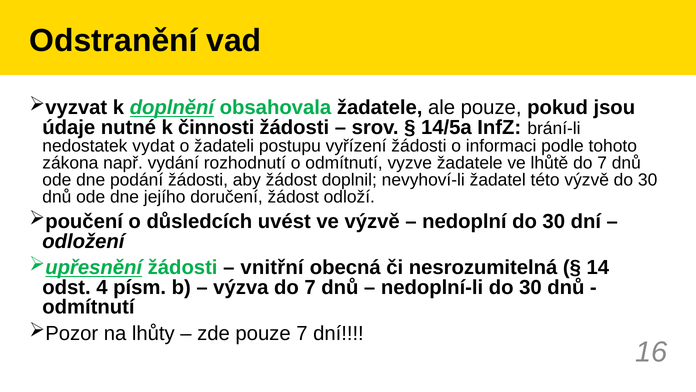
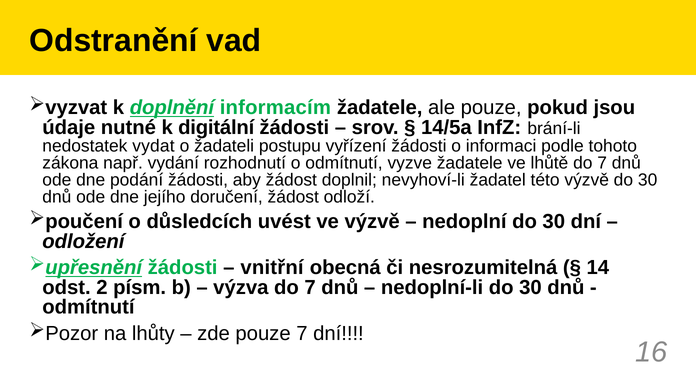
obsahovala: obsahovala -> informacím (275, 108)
činnosti: činnosti -> digitální (216, 127)
4: 4 -> 2 (102, 287)
